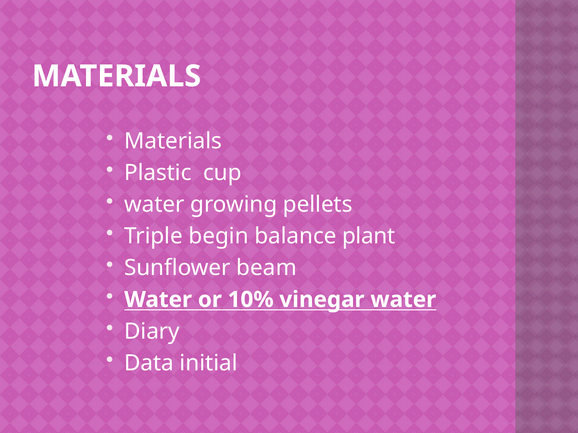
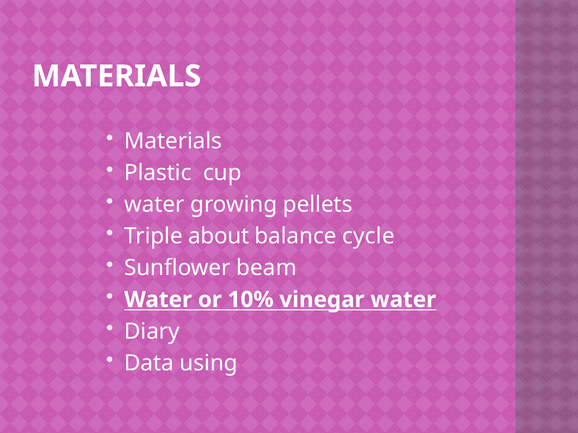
begin: begin -> about (219, 236)
plant: plant -> cycle (369, 236)
initial: initial -> using (209, 363)
